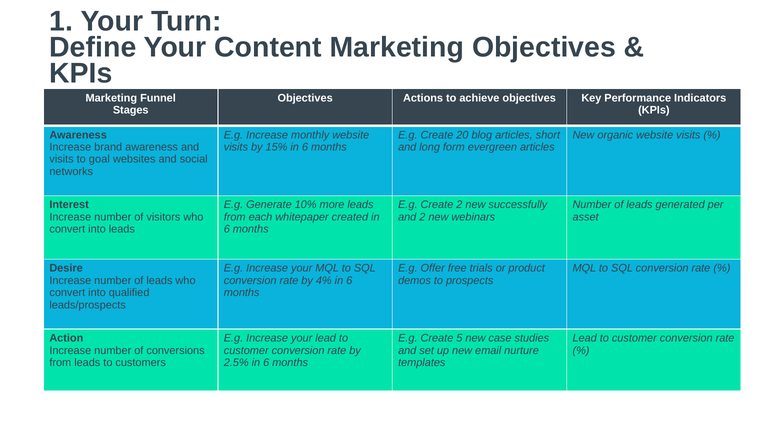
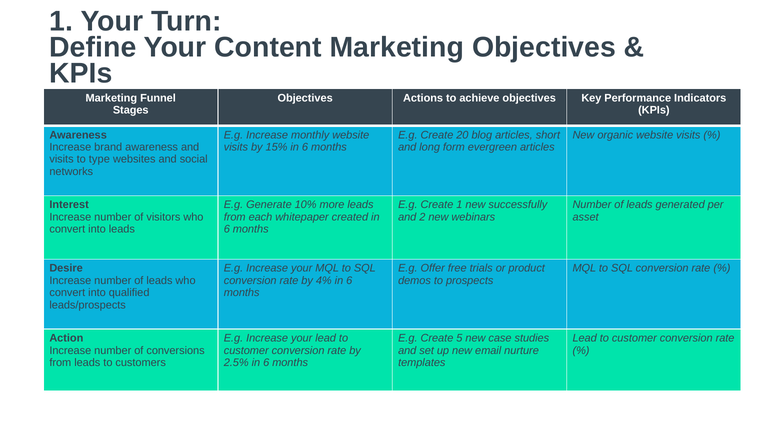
goal: goal -> type (99, 159)
Create 2: 2 -> 1 (459, 205)
